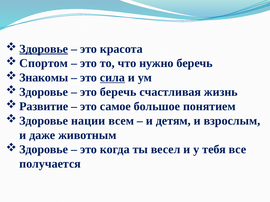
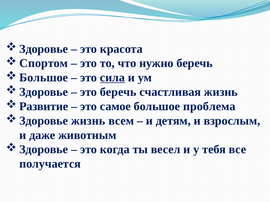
Здоровье underline: present -> none (44, 49)
Знакомы: Знакомы -> Большое (44, 78)
понятием: понятием -> проблема (209, 107)
Здоровье нации: нации -> жизнь (88, 121)
